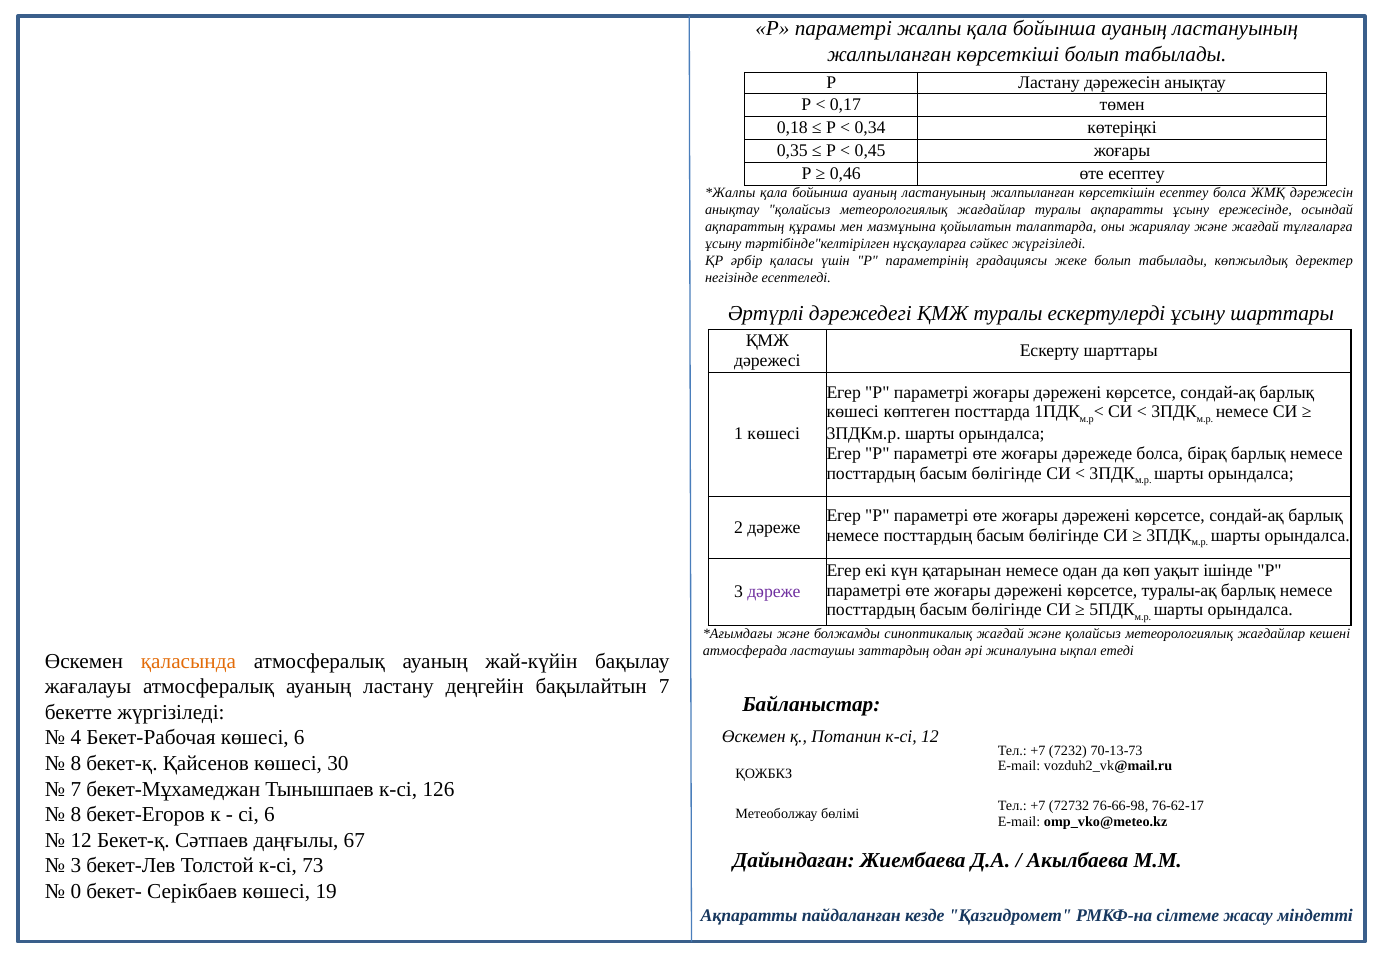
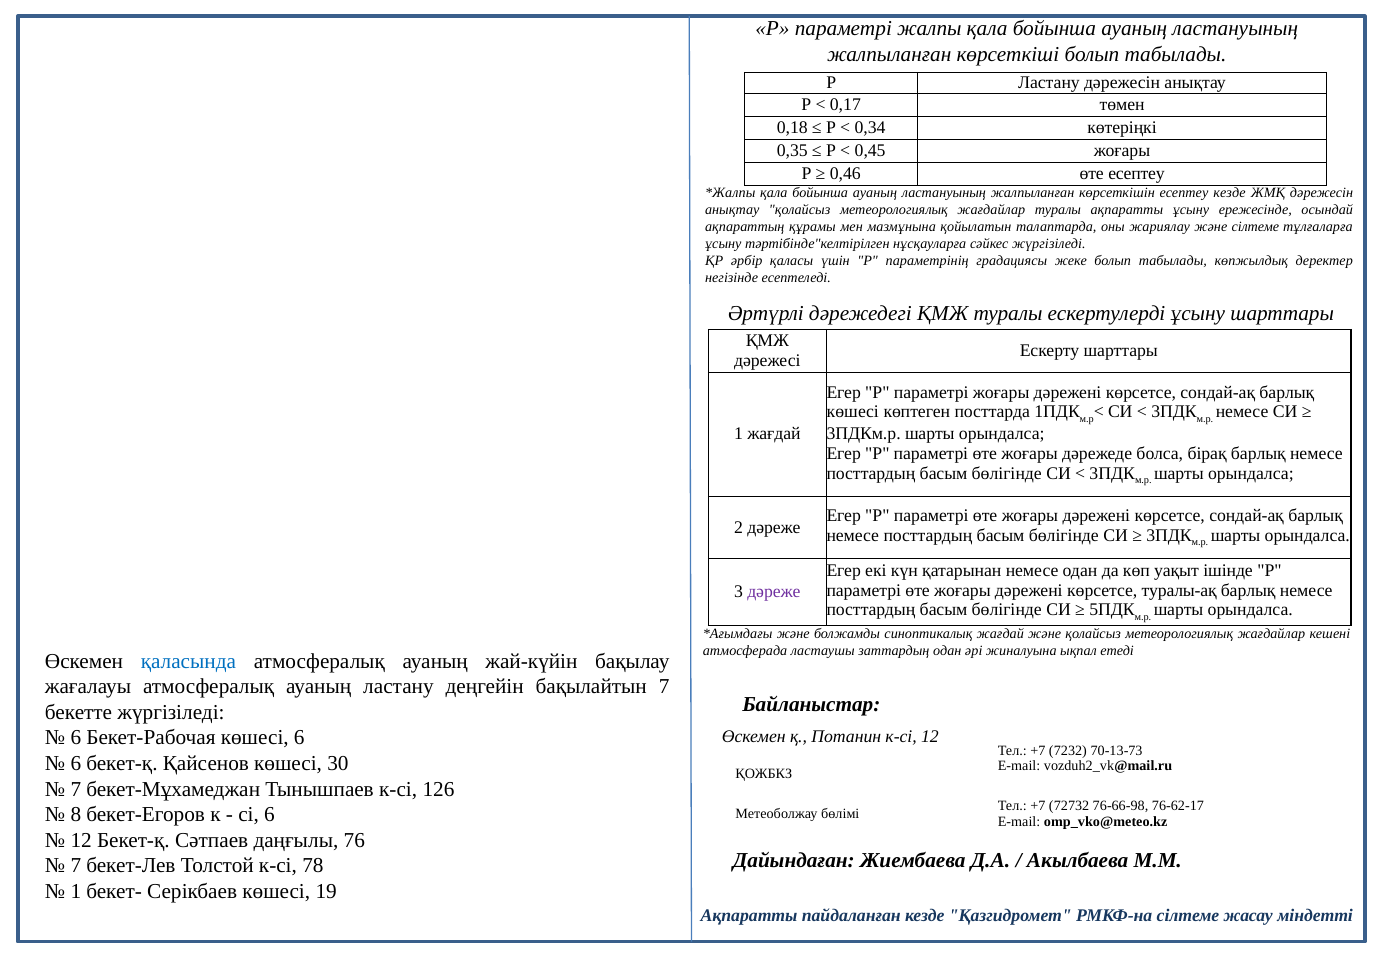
есептеу болса: болса -> кезде (1229, 192)
және жағдай: жағдай -> сілтеме (1255, 226)
1 көшесі: көшесі -> жағдай (774, 434)
қаласында colour: orange -> blue (189, 661)
4: 4 -> 6 (76, 738)
8: 8 -> 6 (76, 763)
67: 67 -> 76 (354, 840)
3: 3 -> 7 (76, 865)
73: 73 -> 78 (313, 865)
0: 0 -> 1 (76, 891)
